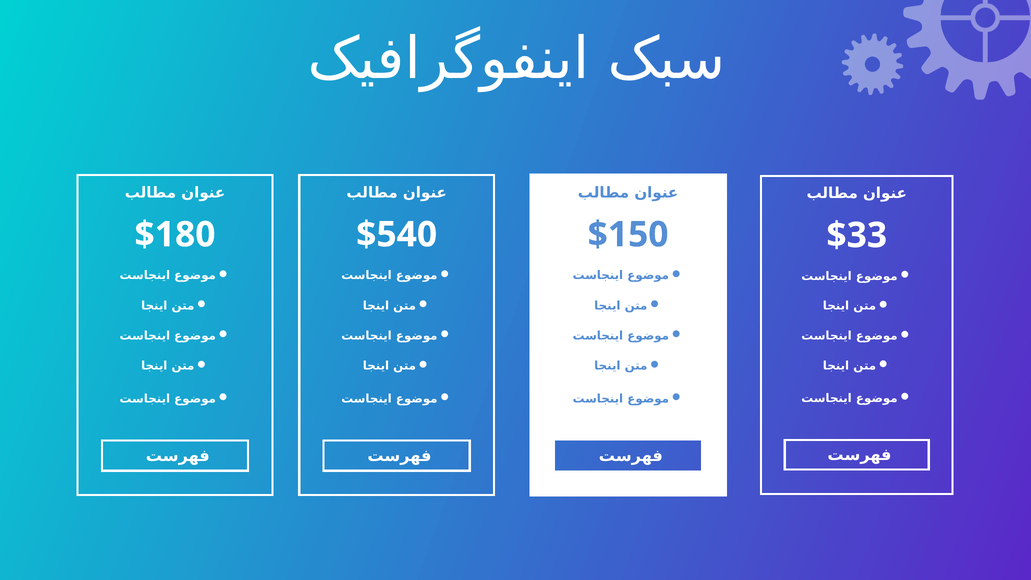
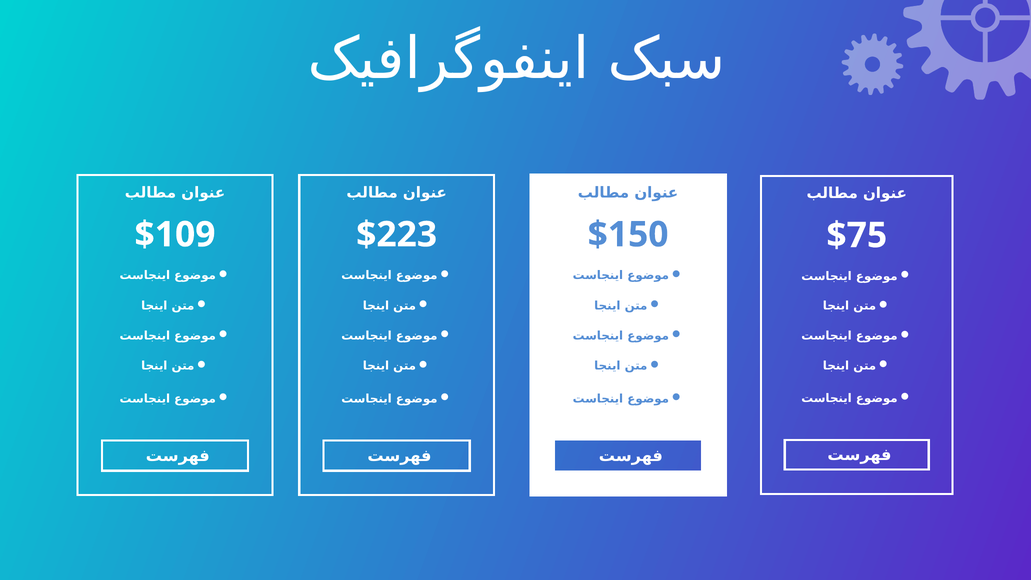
$180: $180 -> $109 (175, 235)
$540: $540 -> $223 (397, 235)
$33: $33 -> $75 (857, 235)
